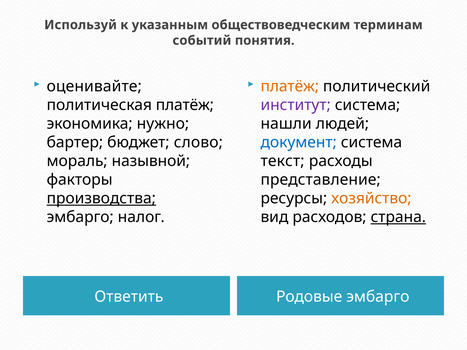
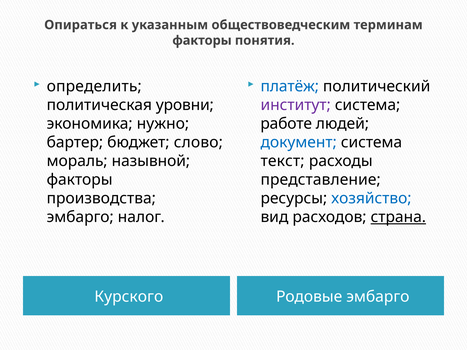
Используй: Используй -> Опираться (81, 25)
событий: событий -> факторы (202, 40)
оценивайте: оценивайте -> определить (94, 86)
платёж colour: orange -> blue (290, 86)
политическая платёж: платёж -> уровни (185, 105)
нашли: нашли -> работе (286, 124)
производства underline: present -> none (101, 199)
хозяйство colour: orange -> blue (371, 199)
Ответить: Ответить -> Курского (129, 297)
